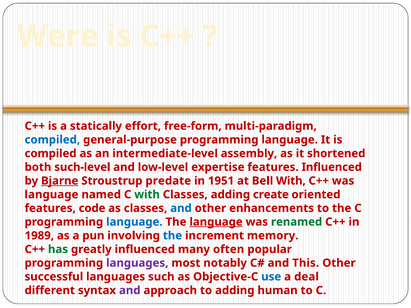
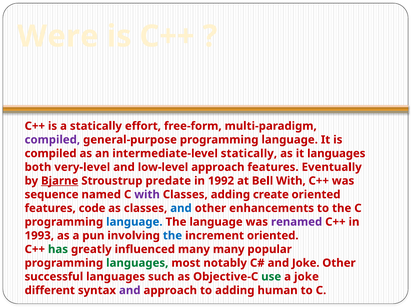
compiled colour: blue -> purple (52, 140)
intermediate-level assembly: assembly -> statically (249, 154)
it shortened: shortened -> languages (336, 154)
such-level: such-level -> very-level (82, 167)
low-level expertise: expertise -> approach (218, 167)
features Influenced: Influenced -> Eventually (332, 167)
1951: 1951 -> 1992 (221, 181)
language: language -> sequence (52, 195)
with colour: green -> purple (147, 195)
language underline: present -> none (216, 222)
renamed colour: green -> purple (297, 222)
1989: 1989 -> 1993 (39, 236)
increment memory: memory -> oriented (273, 236)
many often: often -> many (229, 249)
languages colour: purple -> green (137, 263)
and This: This -> Joke (306, 263)
use colour: blue -> green (271, 277)
a deal: deal -> joke (306, 277)
